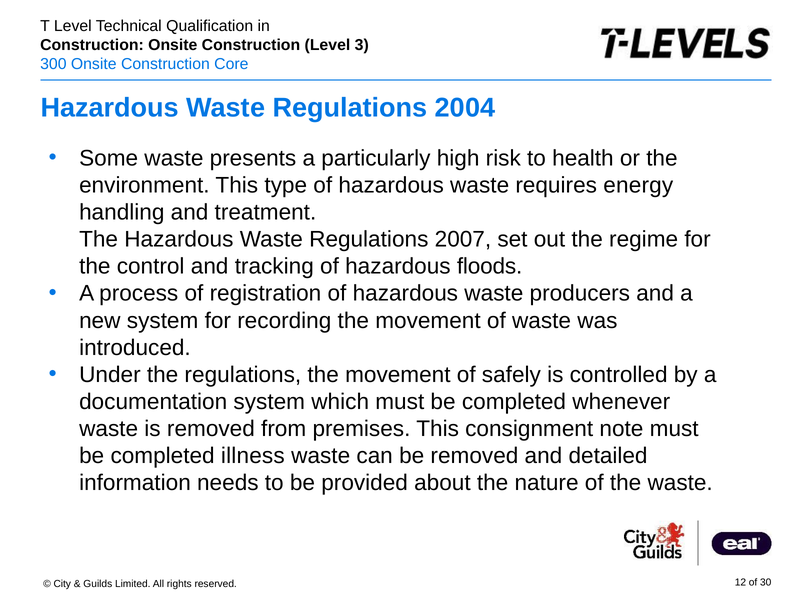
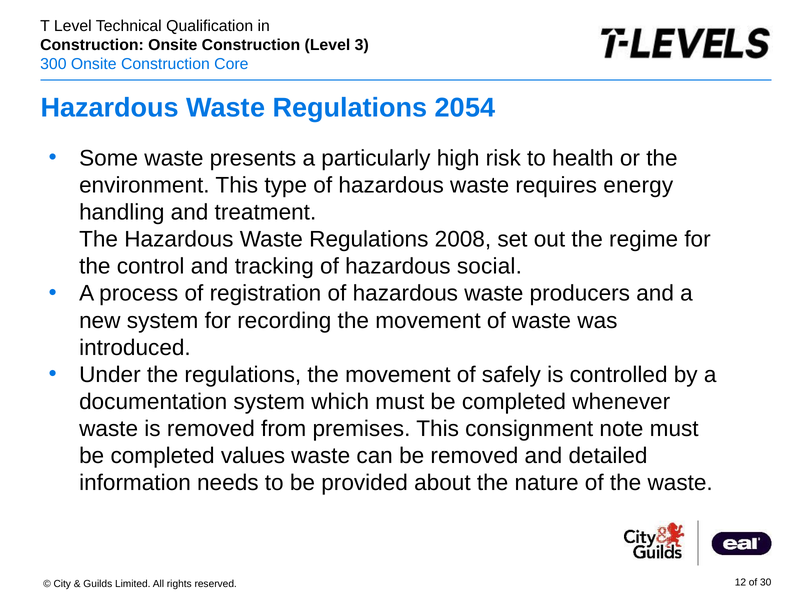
2004: 2004 -> 2054 (465, 108)
2007: 2007 -> 2008 (463, 239)
floods: floods -> social (489, 266)
illness: illness -> values (253, 456)
